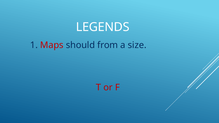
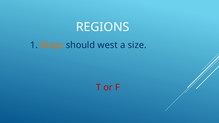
LEGENDS: LEGENDS -> REGIONS (103, 27)
Maps colour: red -> orange (52, 45)
from: from -> west (108, 45)
